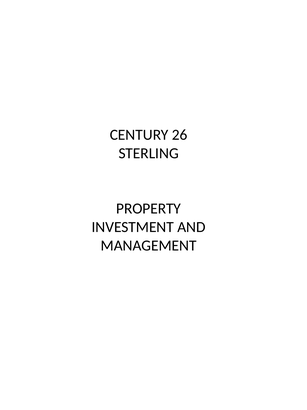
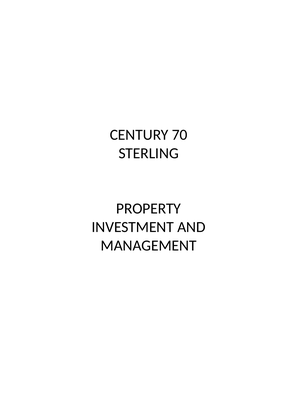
26: 26 -> 70 (180, 135)
